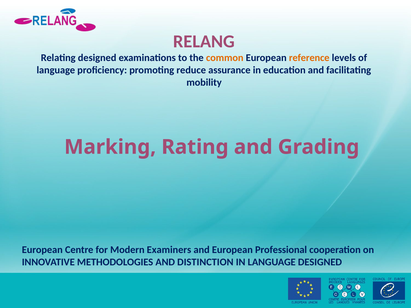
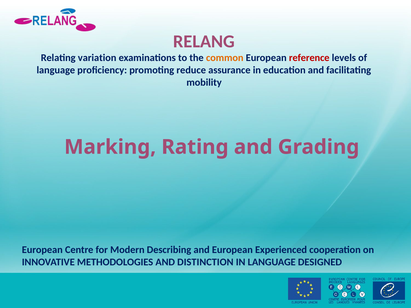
Relating designed: designed -> variation (97, 58)
reference colour: orange -> red (309, 58)
Examiners: Examiners -> Describing (169, 250)
Professional: Professional -> Experienced (281, 250)
